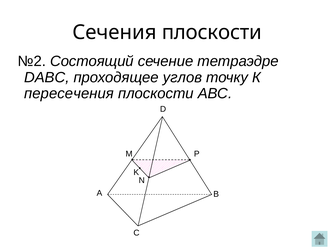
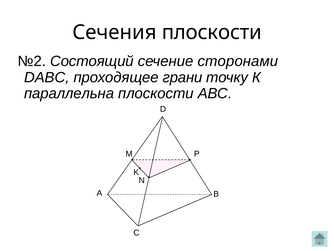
тетраэдре: тетраэдре -> сторонами (238, 61)
углов: углов -> грани (183, 77)
пересечения: пересечения -> параллельна (69, 93)
